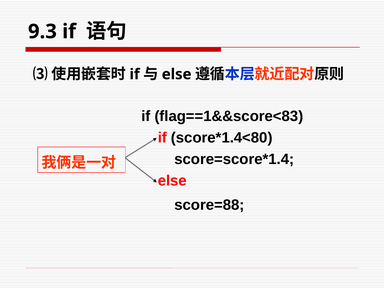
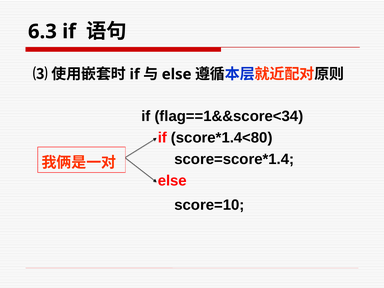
9.3: 9.3 -> 6.3 (42, 32)
flag==1&&score<83: flag==1&&score<83 -> flag==1&&score<34 (229, 116)
score=88: score=88 -> score=10 (209, 205)
